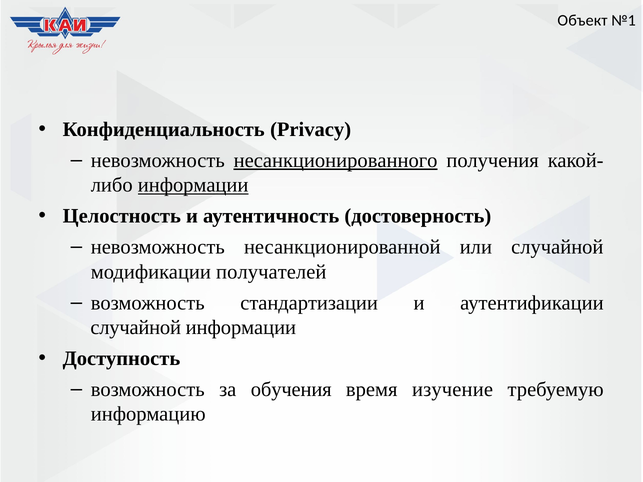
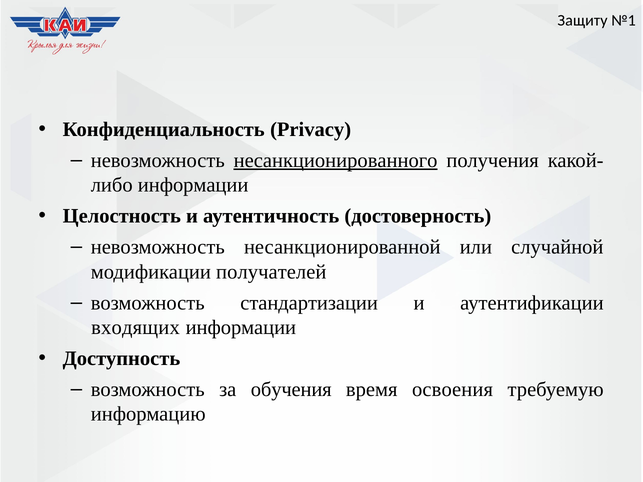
Объект: Объект -> Защиту (583, 20)
информации underline: present -> none (193, 185)
случайной: случайной -> входящих (136, 328)
изучение: изучение -> освоения (453, 390)
